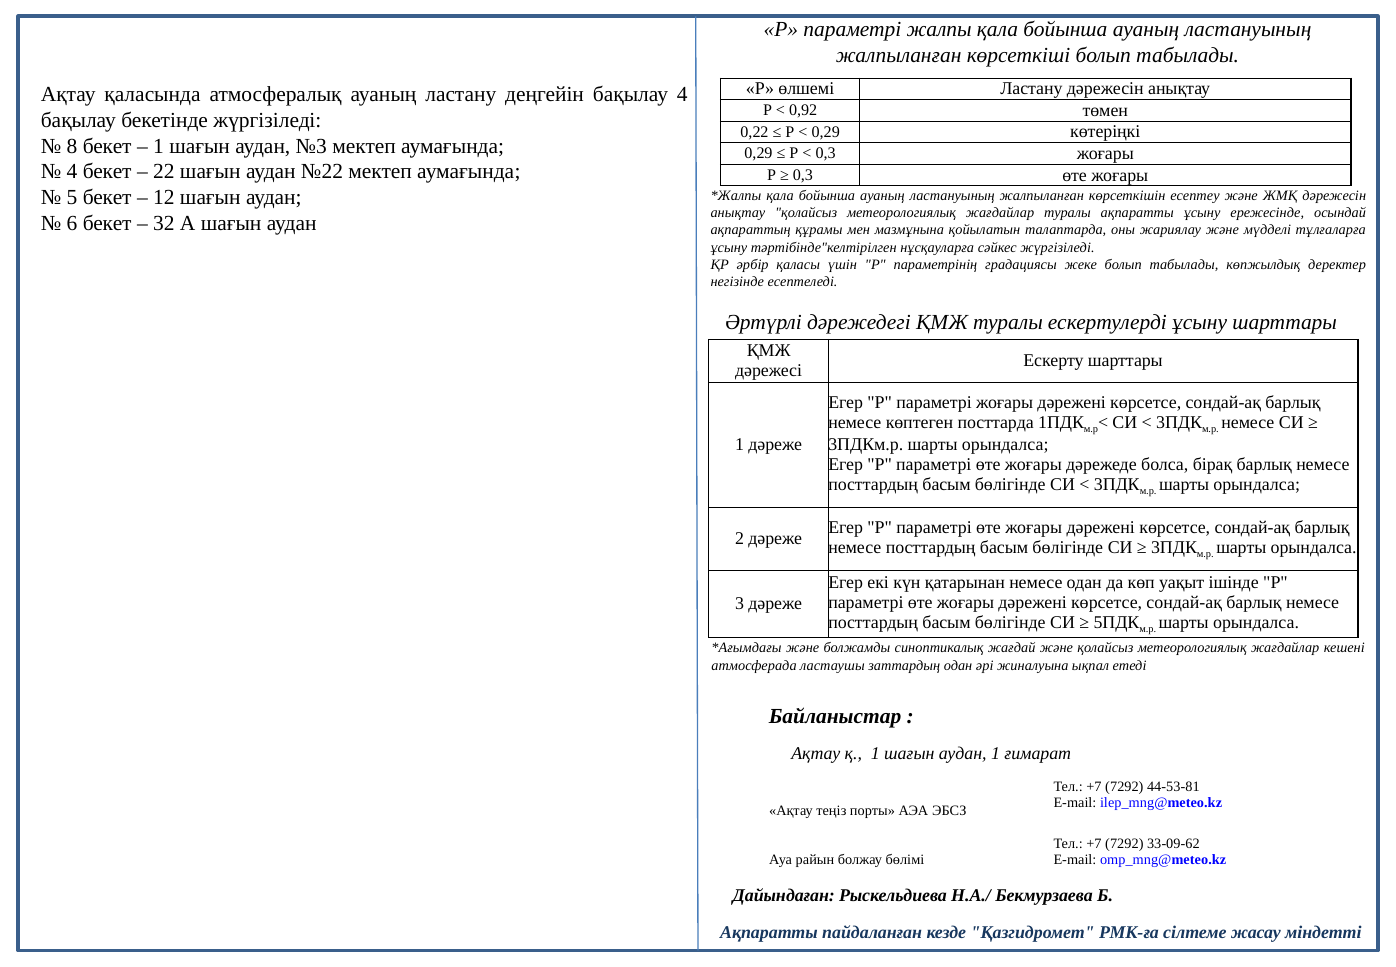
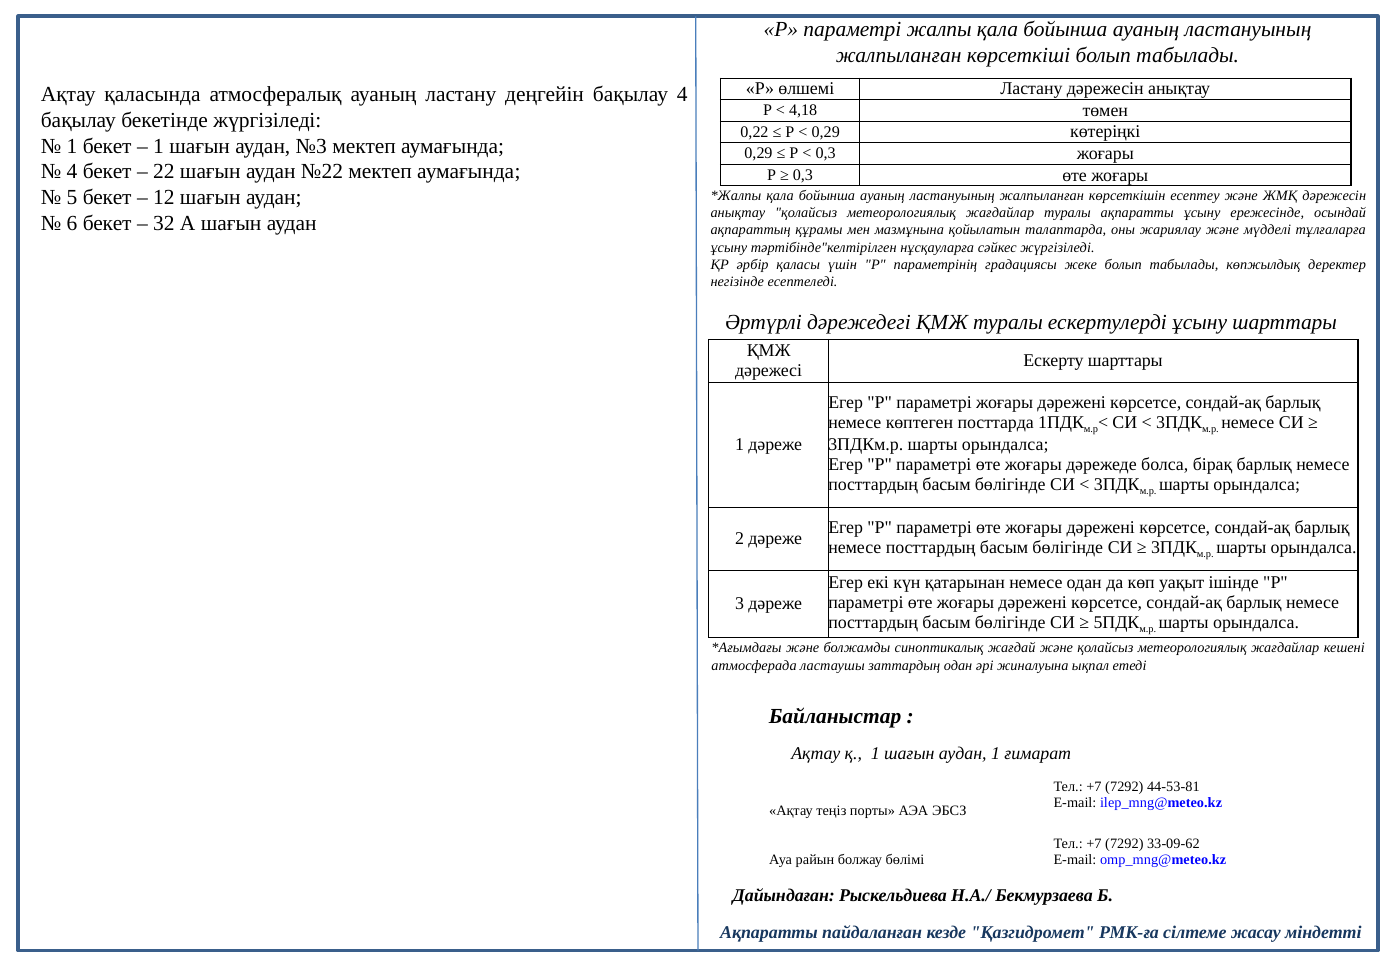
0,92: 0,92 -> 4,18 (803, 110)
8: 8 -> 1 (72, 146)
